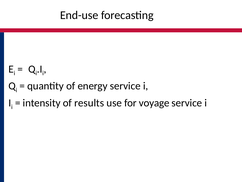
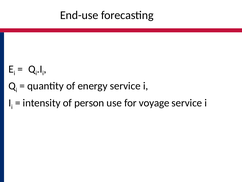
results: results -> person (89, 103)
